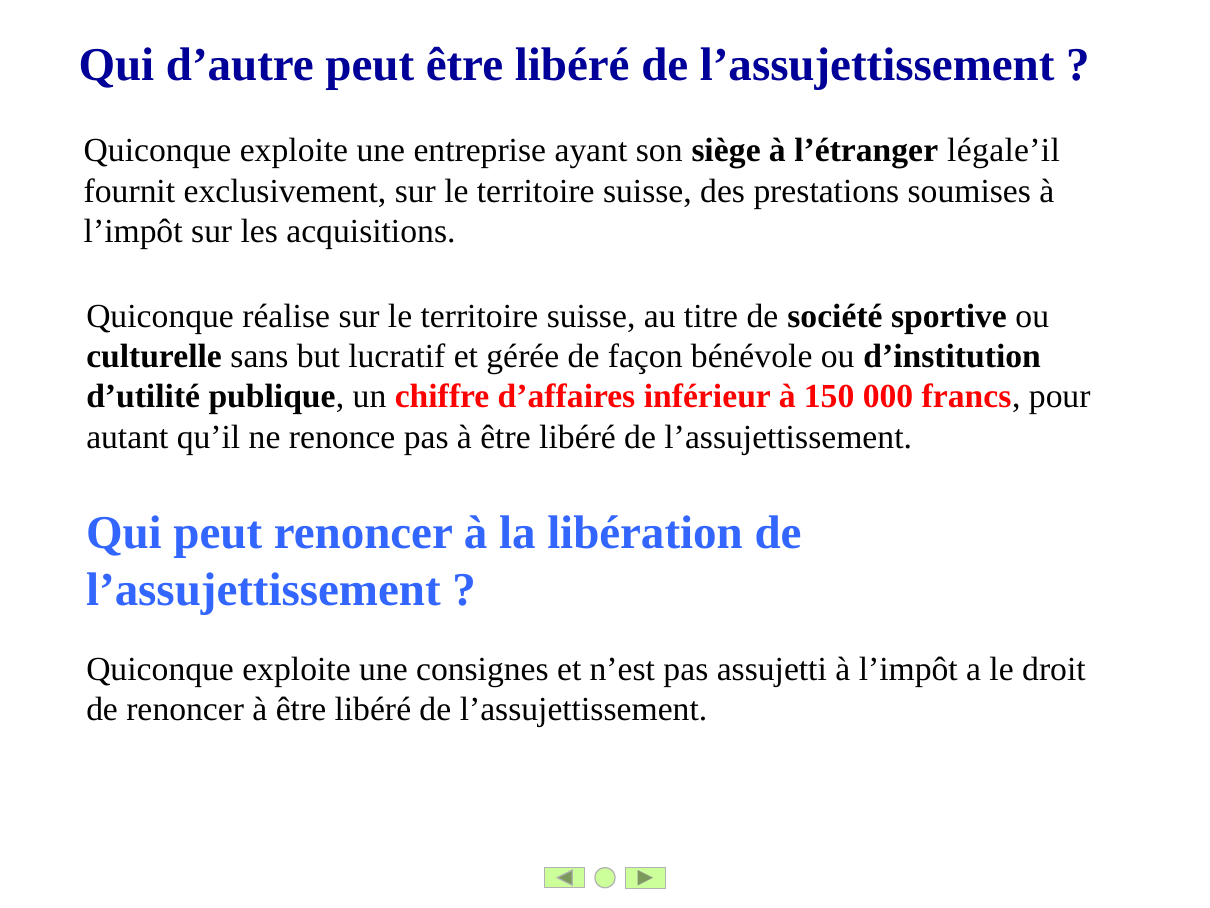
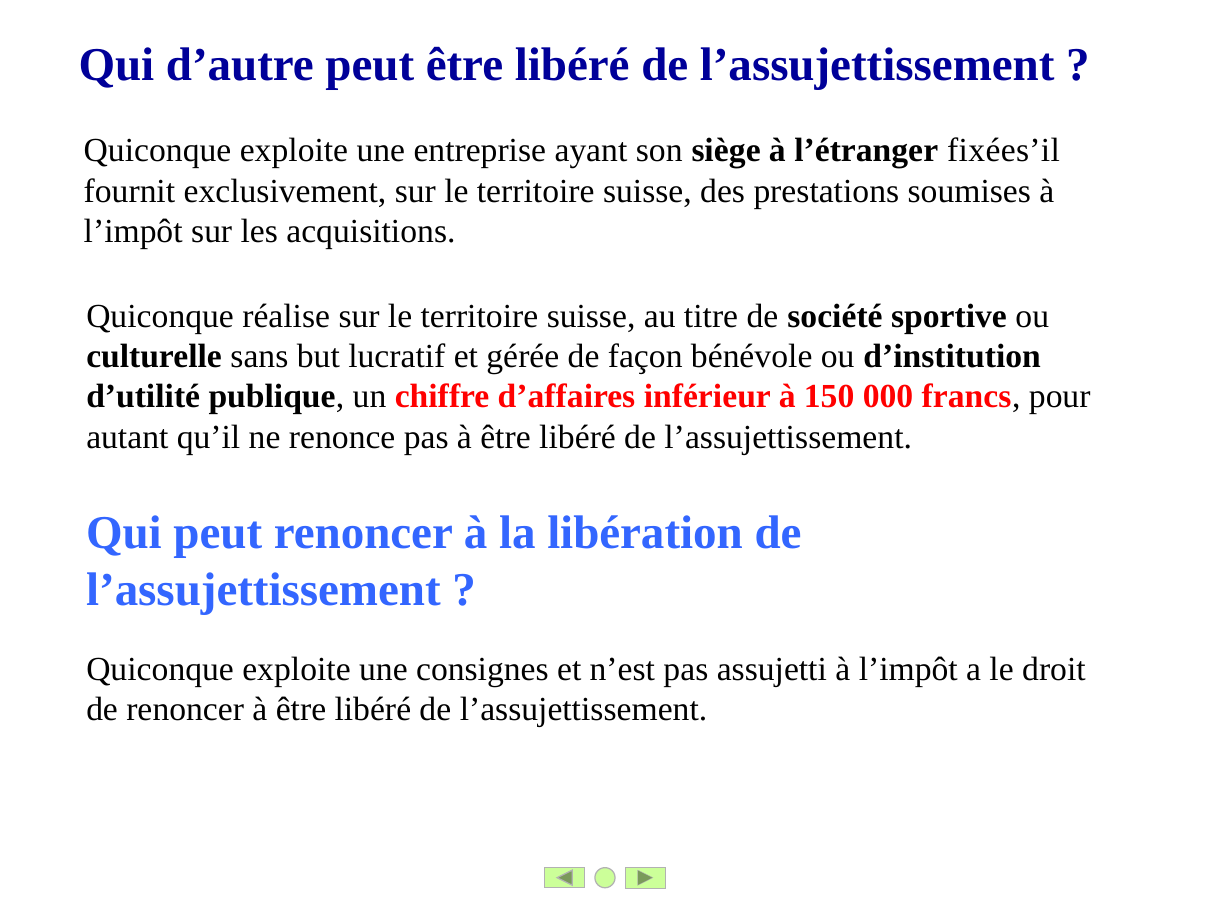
légale’il: légale’il -> fixées’il (1004, 151)
